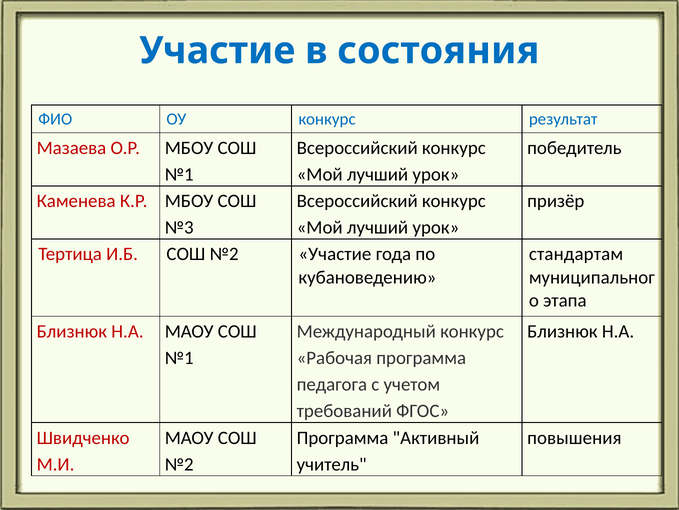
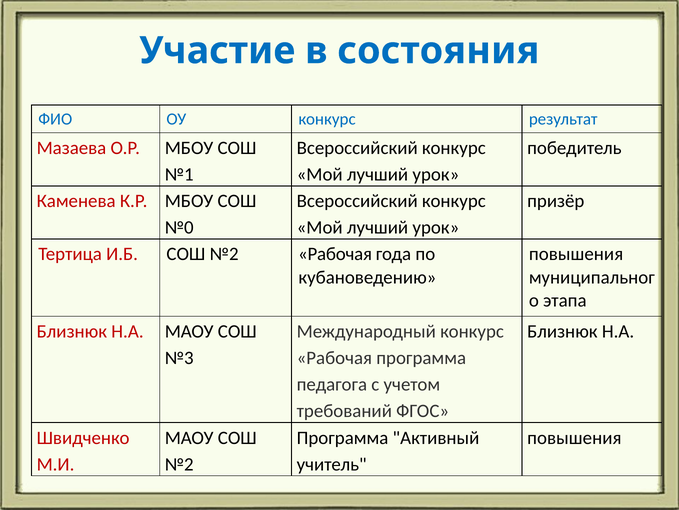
№3: №3 -> №0 (179, 227)
№2 Участие: Участие -> Рабочая (335, 254)
стандартам: стандартам -> повышения (576, 254)
№1: №1 -> №3 (179, 358)
